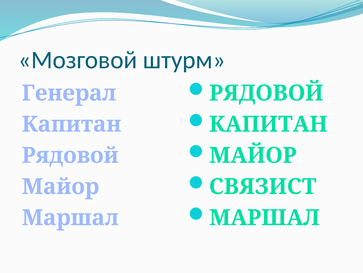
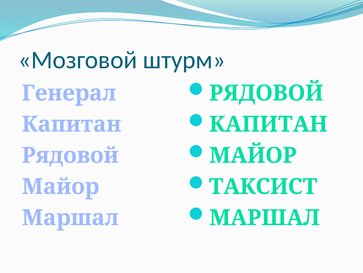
СВЯЗИСТ: СВЯЗИСТ -> ТАКСИСТ (263, 186)
